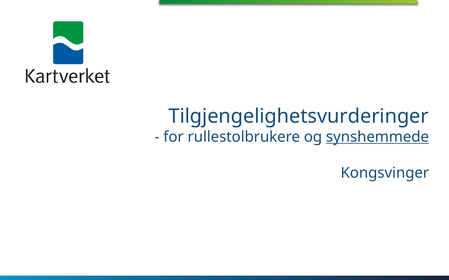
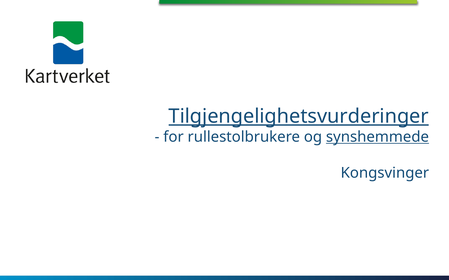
Tilgjengelighetsvurderinger underline: none -> present (299, 117)
